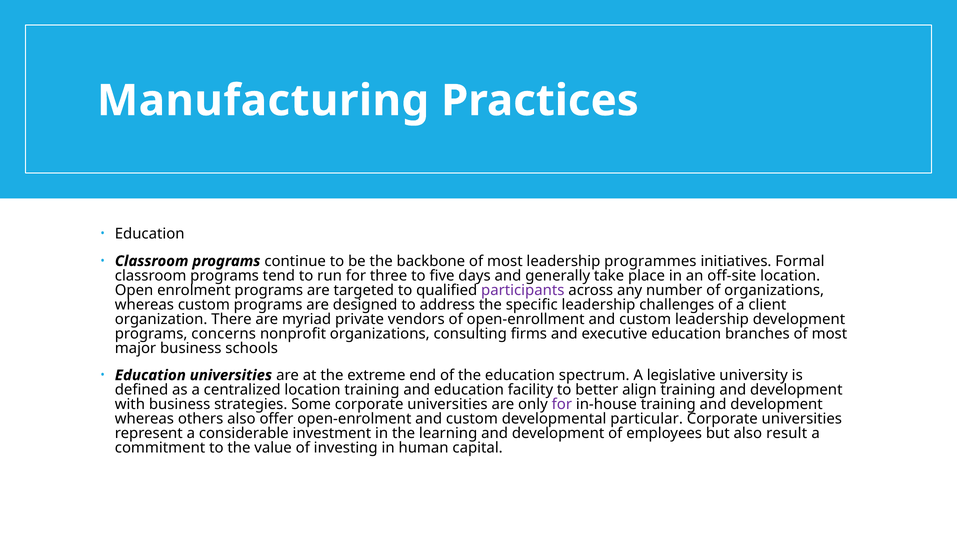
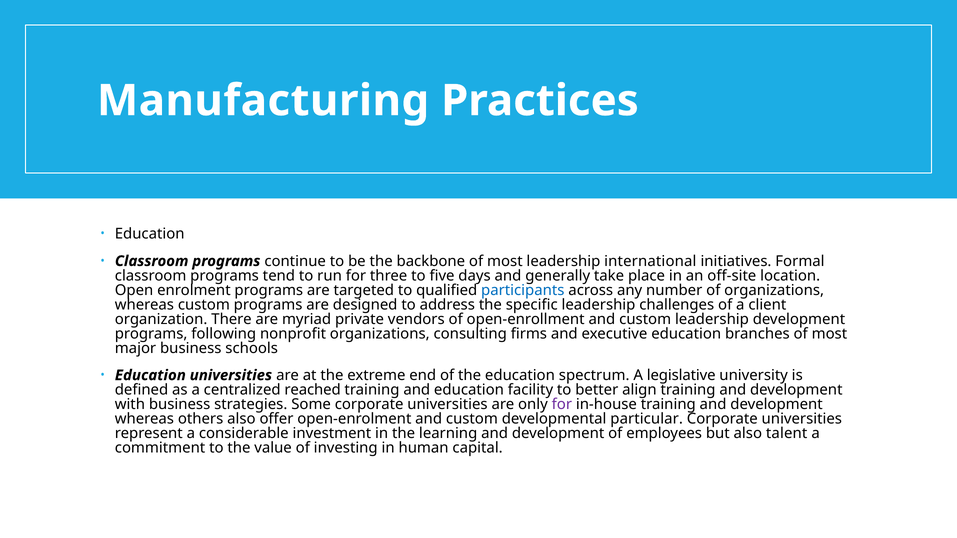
programmes: programmes -> international (650, 261)
participants colour: purple -> blue (523, 290)
concerns: concerns -> following (224, 334)
centralized location: location -> reached (313, 390)
result: result -> talent (787, 434)
